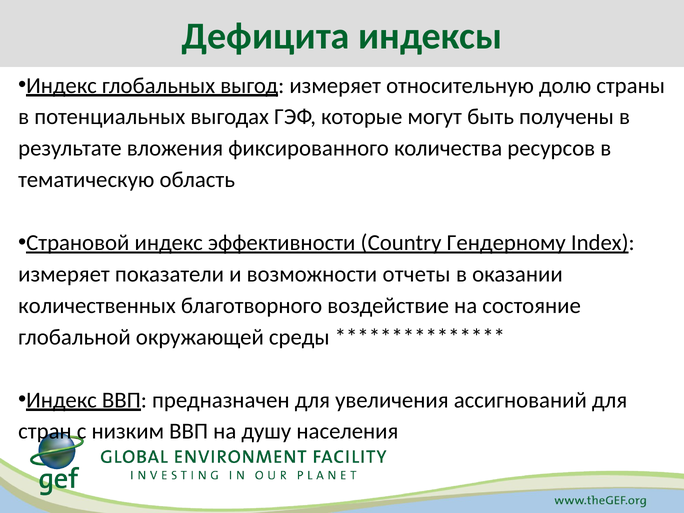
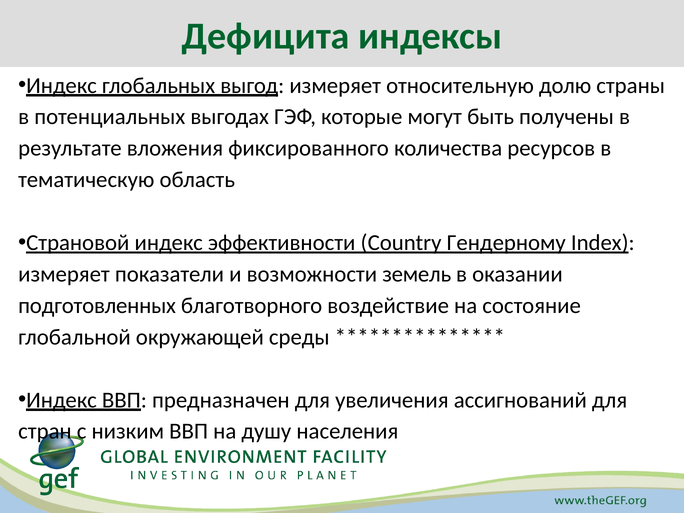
отчеты: отчеты -> земель (417, 274)
количественных: количественных -> подготовленных (97, 306)
